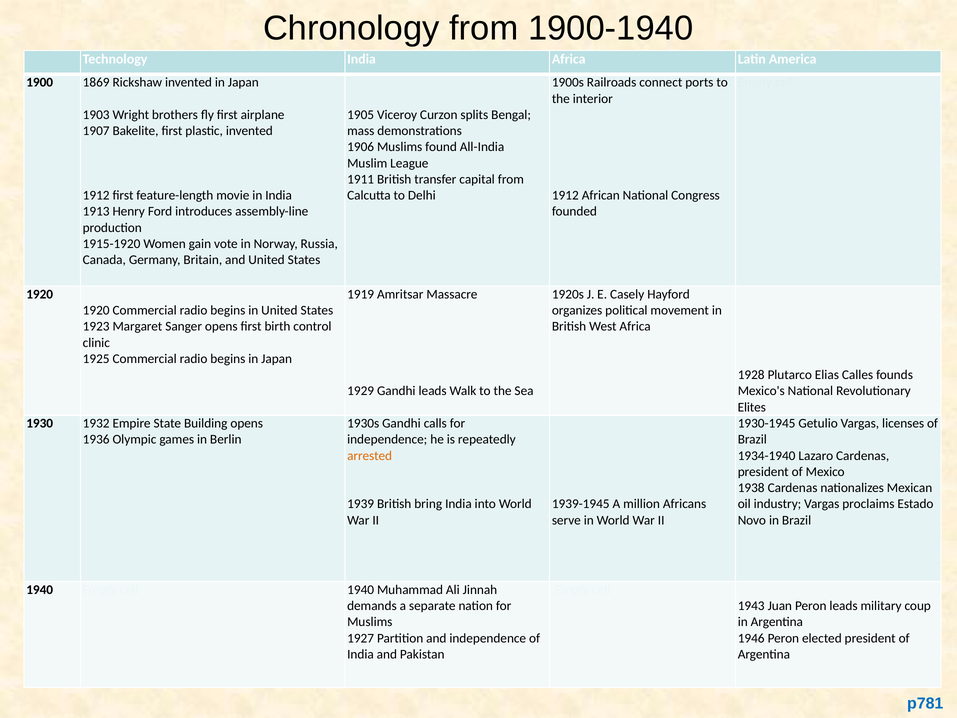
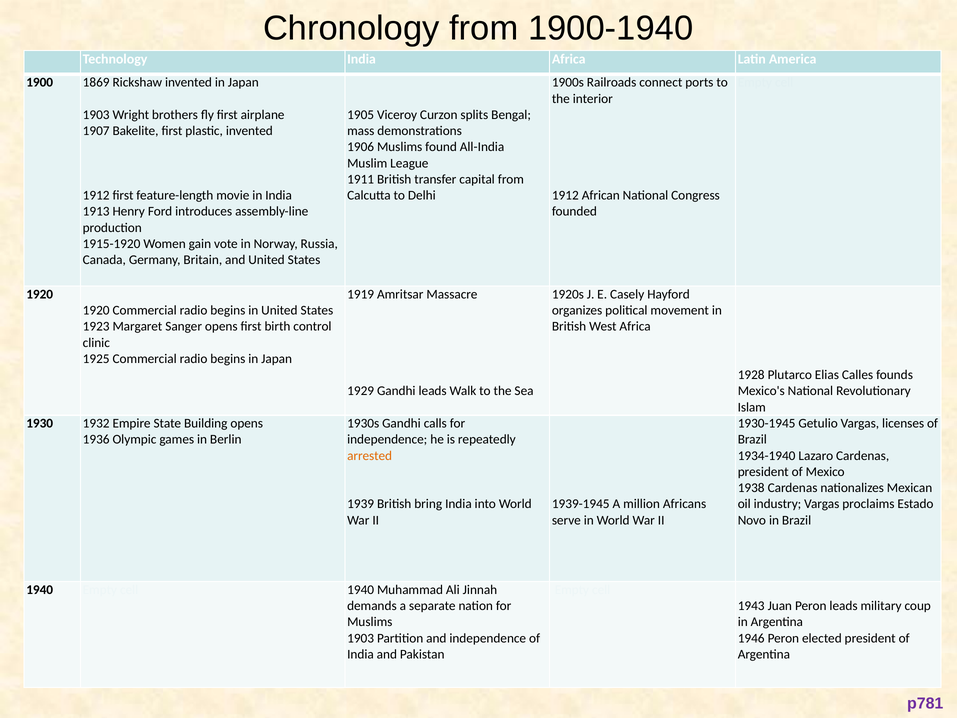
Elites: Elites -> Islam (752, 407)
1927: 1927 -> 1903 (361, 638)
p781 colour: blue -> purple (925, 703)
